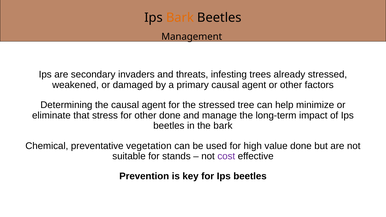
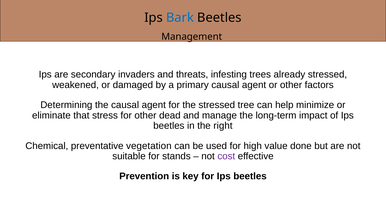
Bark colour: orange -> blue (180, 18)
other done: done -> dead (170, 115)
the bark: bark -> right (223, 126)
